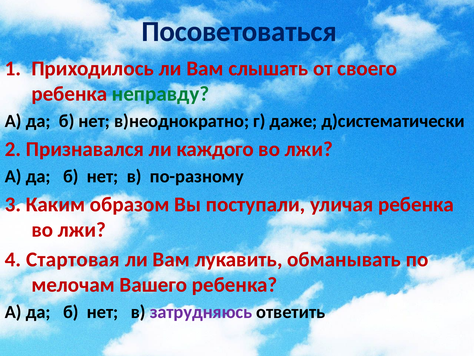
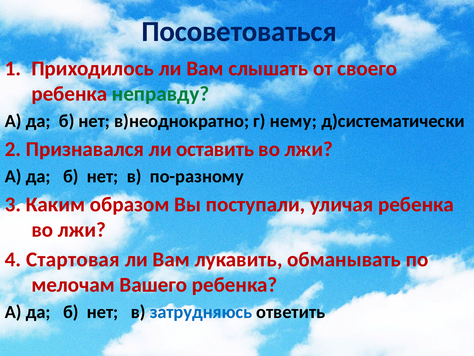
даже: даже -> нему (293, 121)
каждого: каждого -> оставить (215, 149)
затрудняюсь colour: purple -> blue (201, 312)
